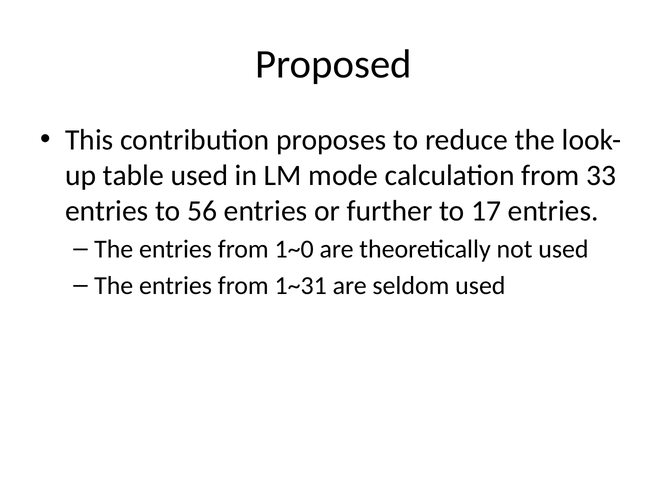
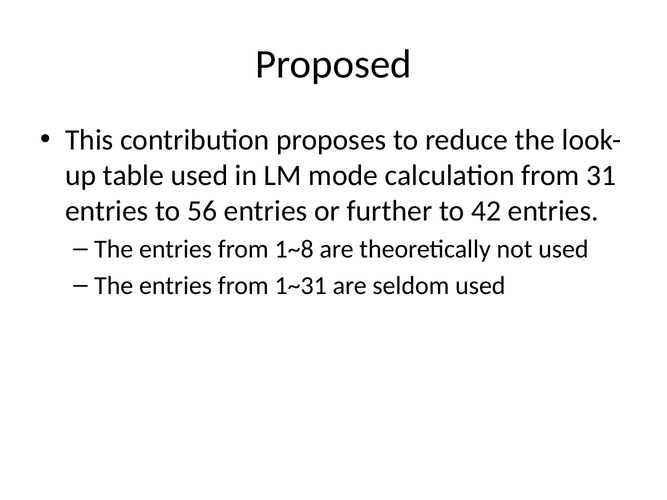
33: 33 -> 31 (601, 176)
17: 17 -> 42 (486, 211)
1~0: 1~0 -> 1~8 (294, 249)
